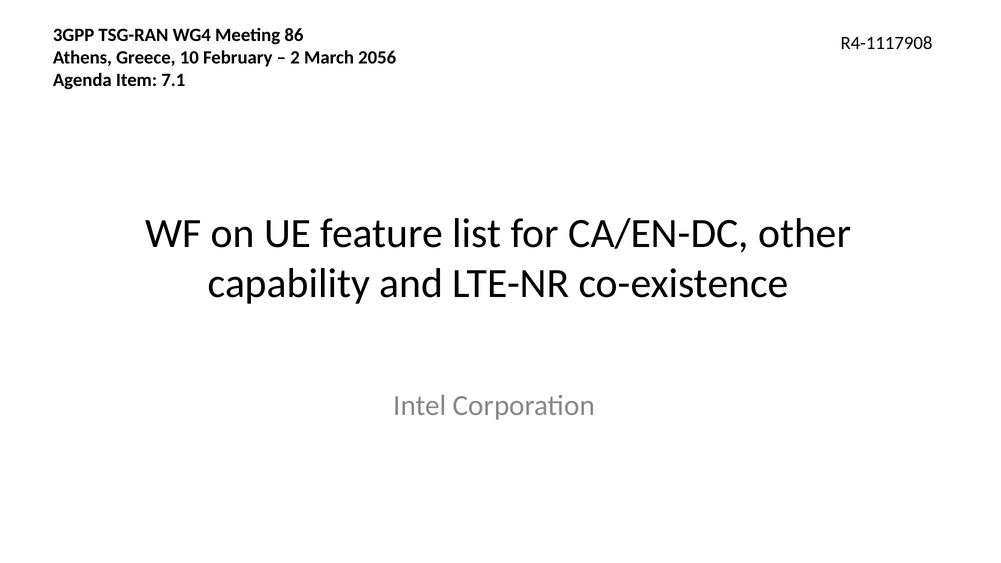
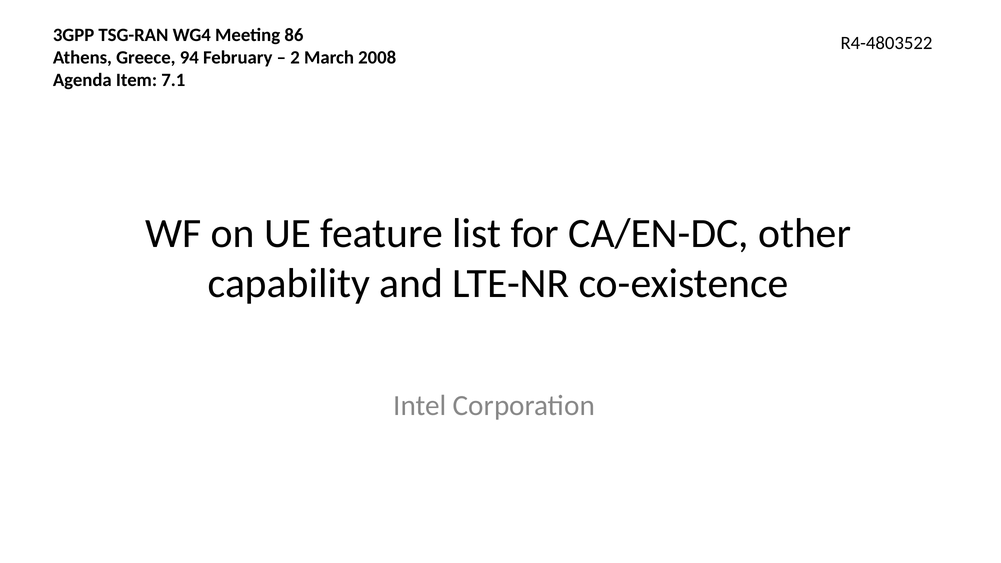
R4-1117908: R4-1117908 -> R4-4803522 (886, 43)
10: 10 -> 94 (189, 58)
2056: 2056 -> 2008 (377, 58)
